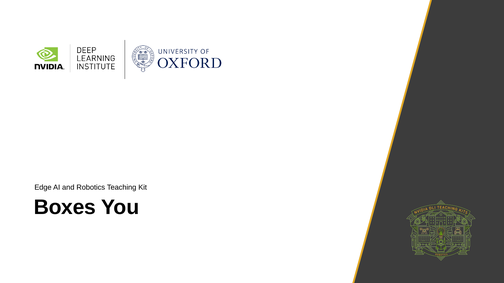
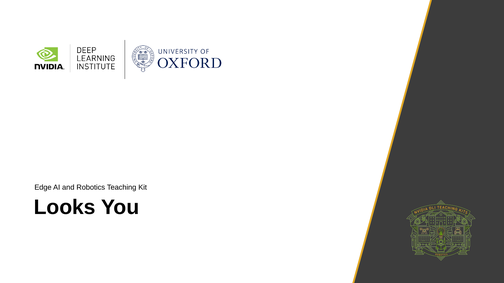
Boxes: Boxes -> Looks (65, 207)
